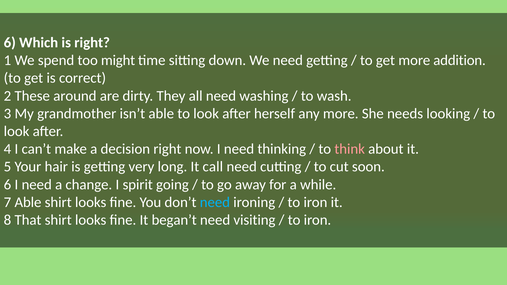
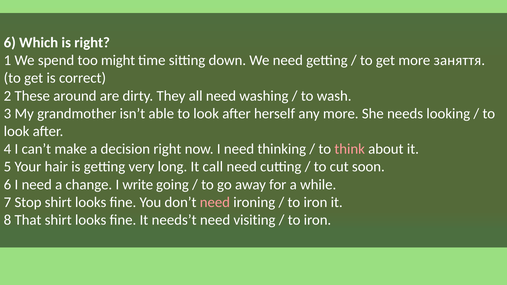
addition: addition -> заняття (459, 60)
spirit: spirit -> write (138, 185)
7 Able: Able -> Stop (28, 202)
need colour: light blue -> pink (215, 202)
began’t: began’t -> needs’t (174, 220)
